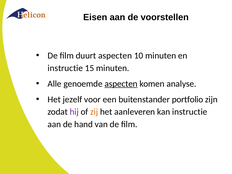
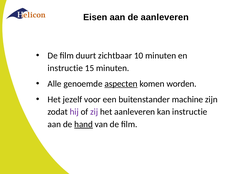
de voorstellen: voorstellen -> aanleveren (165, 17)
duurt aspecten: aspecten -> zichtbaar (115, 56)
analyse: analyse -> worden (182, 84)
portfolio: portfolio -> machine (188, 99)
zij colour: orange -> purple (94, 112)
hand underline: none -> present (84, 124)
